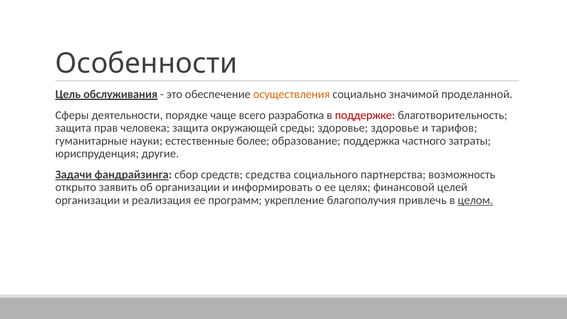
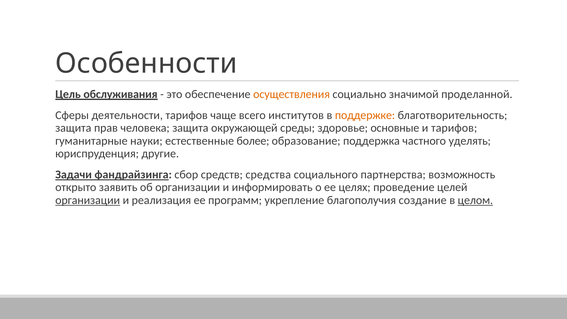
деятельности порядке: порядке -> тарифов (187, 115)
разработка: разработка -> институтов (296, 115)
поддержке colour: red -> orange (365, 115)
здоровье здоровье: здоровье -> основные (395, 128)
затраты: затраты -> уделять (470, 141)
финансовой: финансовой -> проведение (404, 187)
организации underline: none -> present (88, 200)
привлечь: привлечь -> создание (423, 200)
